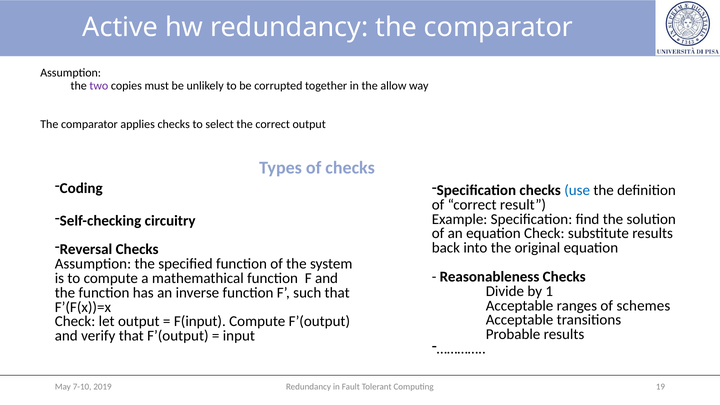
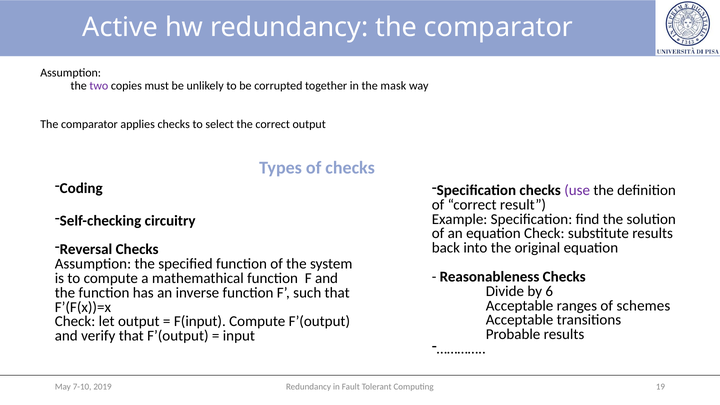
allow: allow -> mask (393, 86)
use colour: blue -> purple (577, 190)
1: 1 -> 6 (549, 291)
